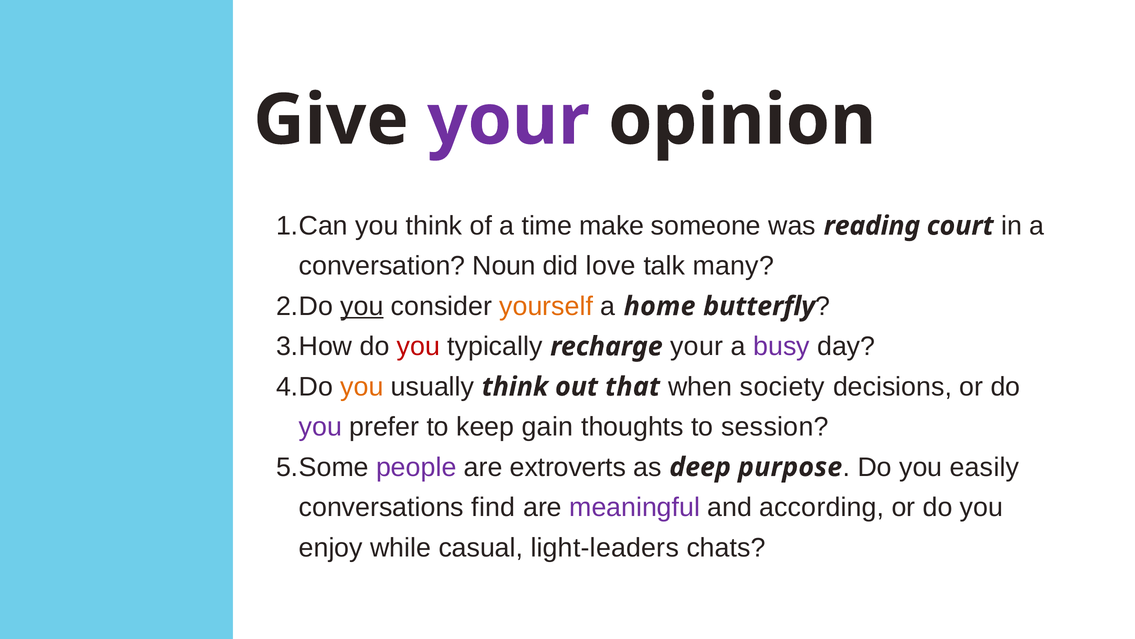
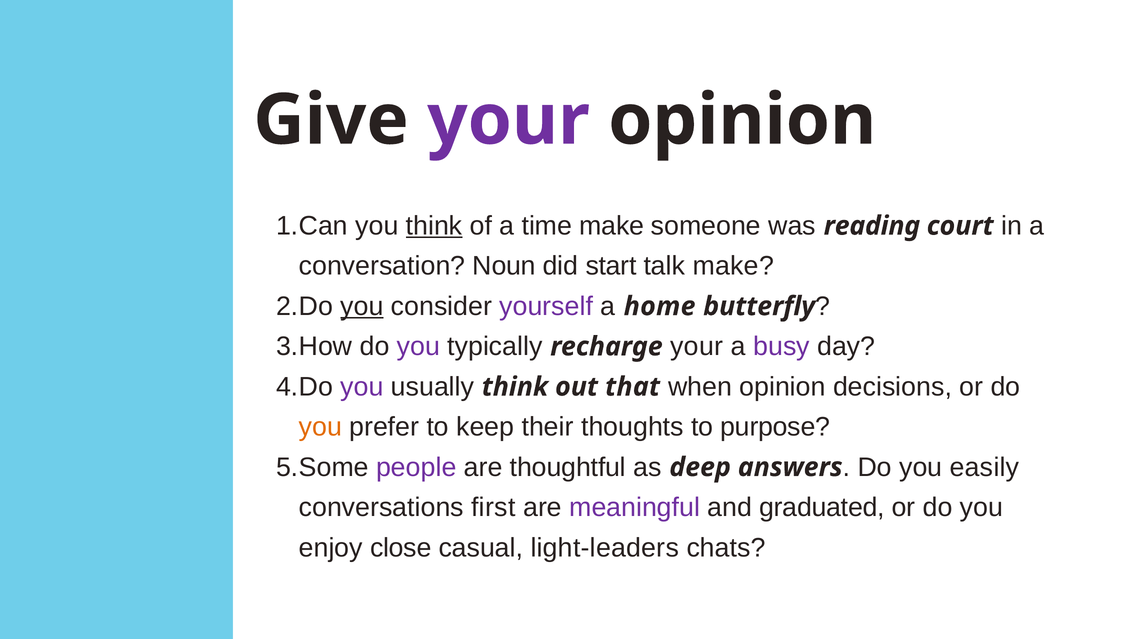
think underline: none -> present (434, 226)
love: love -> start (611, 266)
talk many: many -> make (733, 266)
yourself colour: orange -> purple (546, 306)
you colour: red -> purple (418, 346)
you colour: orange -> purple (362, 386)
when society: society -> opinion (783, 386)
you colour: purple -> orange (320, 427)
gain: gain -> their (548, 427)
session: session -> purpose (775, 427)
extroverts: extroverts -> thoughtful (568, 467)
purpose: purpose -> answers (790, 467)
find: find -> first (493, 507)
according: according -> graduated (822, 507)
while: while -> close (401, 547)
